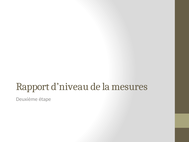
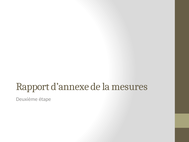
d’niveau: d’niveau -> d’annexe (70, 86)
